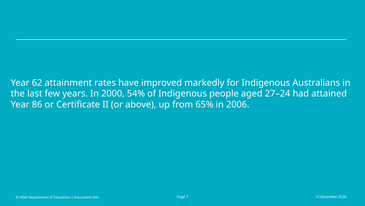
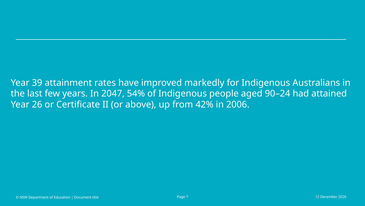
62: 62 -> 39 (37, 82)
2000: 2000 -> 2047 (113, 93)
27–24: 27–24 -> 90–24 (278, 93)
86: 86 -> 26 (37, 104)
65%: 65% -> 42% (204, 104)
